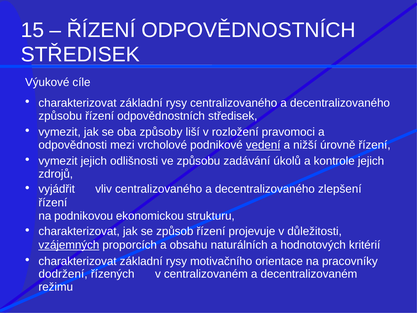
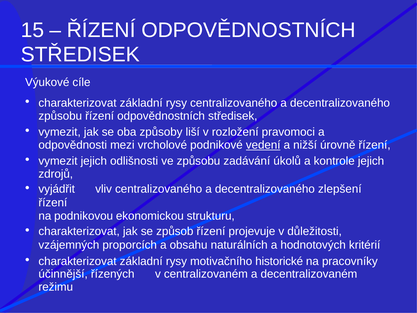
vzájemných underline: present -> none (69, 245)
orientace: orientace -> historické (279, 261)
dodržení: dodržení -> účinnější (63, 274)
